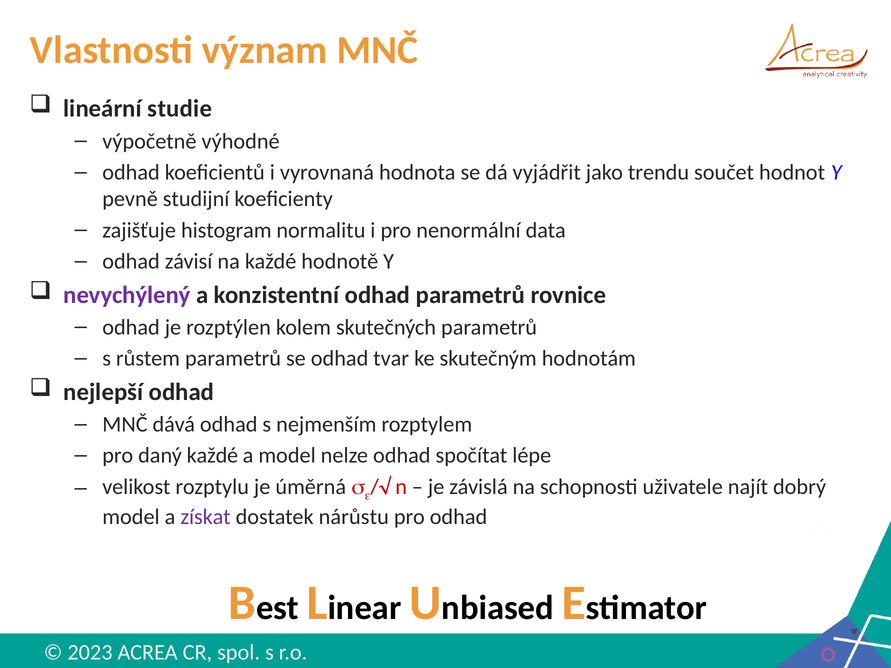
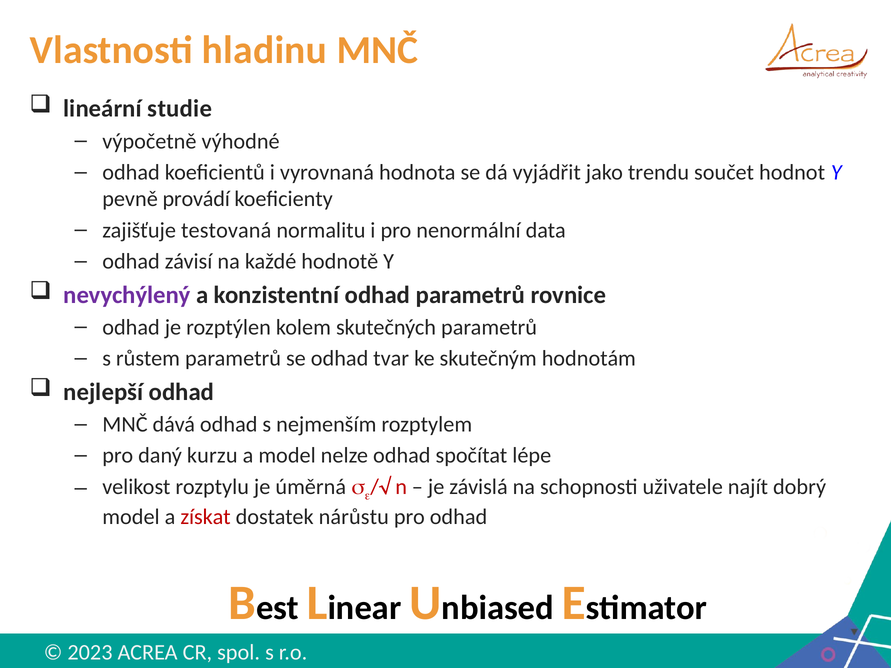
význam: význam -> hladinu (264, 50)
studijní: studijní -> provádí (196, 199)
histogram: histogram -> testovaná (226, 230)
daný každé: každé -> kurzu (212, 456)
získat colour: purple -> red (206, 517)
